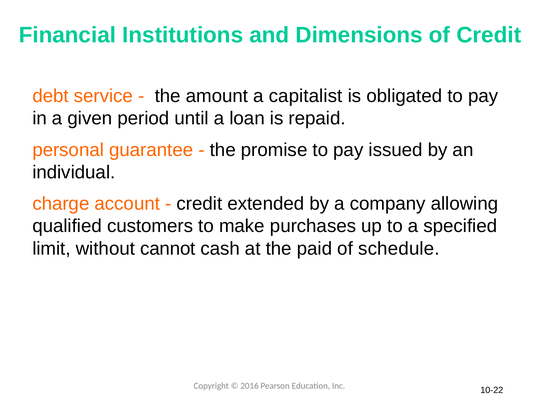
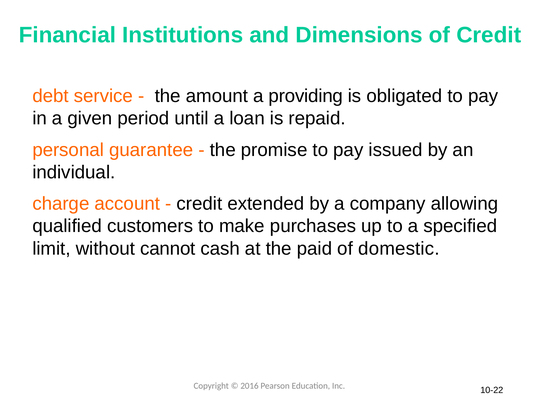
capitalist: capitalist -> providing (306, 96)
schedule: schedule -> domestic (399, 249)
